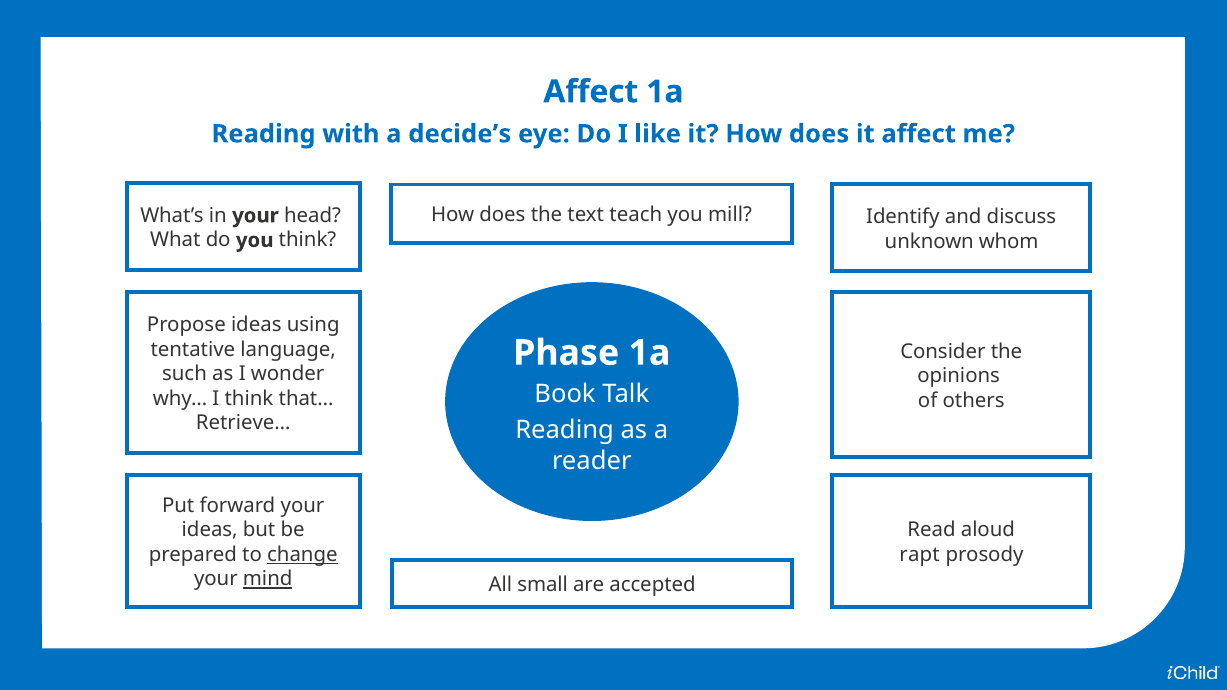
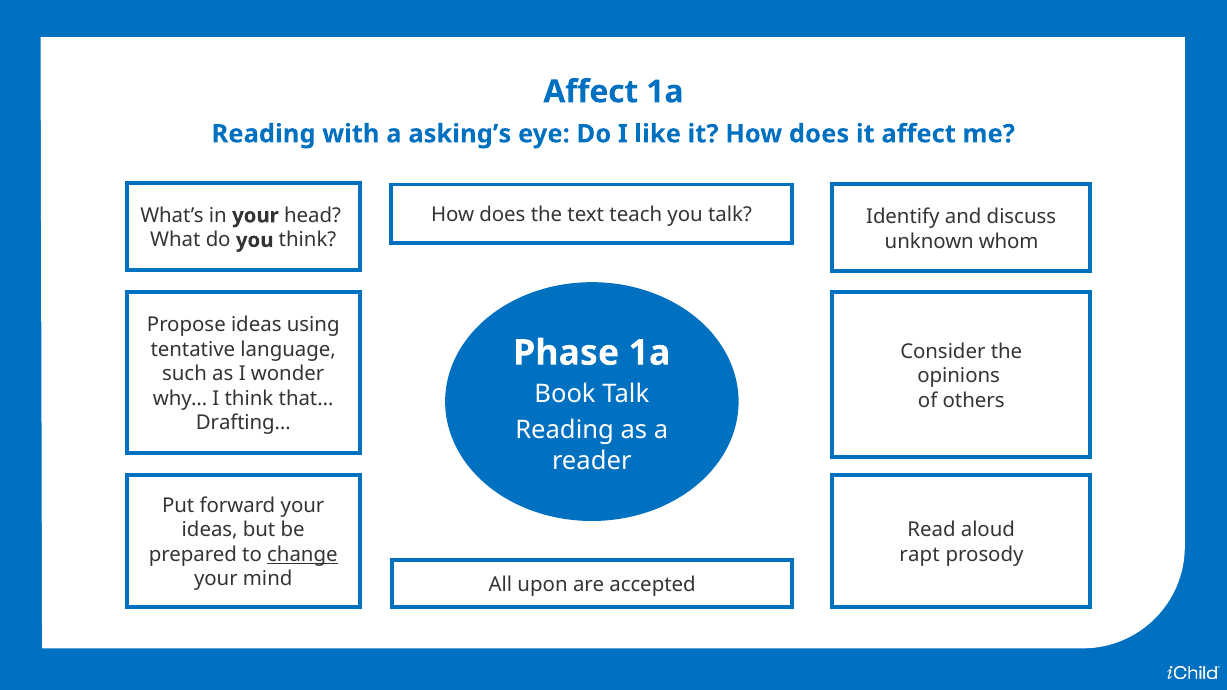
decide’s: decide’s -> asking’s (460, 134)
you mill: mill -> talk (730, 215)
Retrieve…: Retrieve… -> Drafting… (243, 423)
mind underline: present -> none (268, 579)
small: small -> upon (543, 585)
